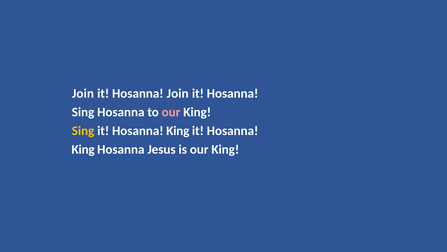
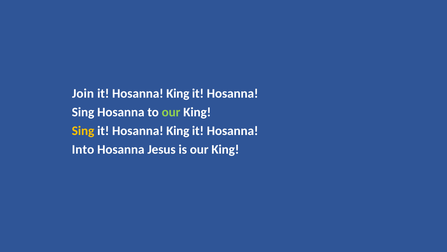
Join: Join -> King (178, 93)
our colour: pink -> light green (171, 112)
King: King -> Into (83, 149)
